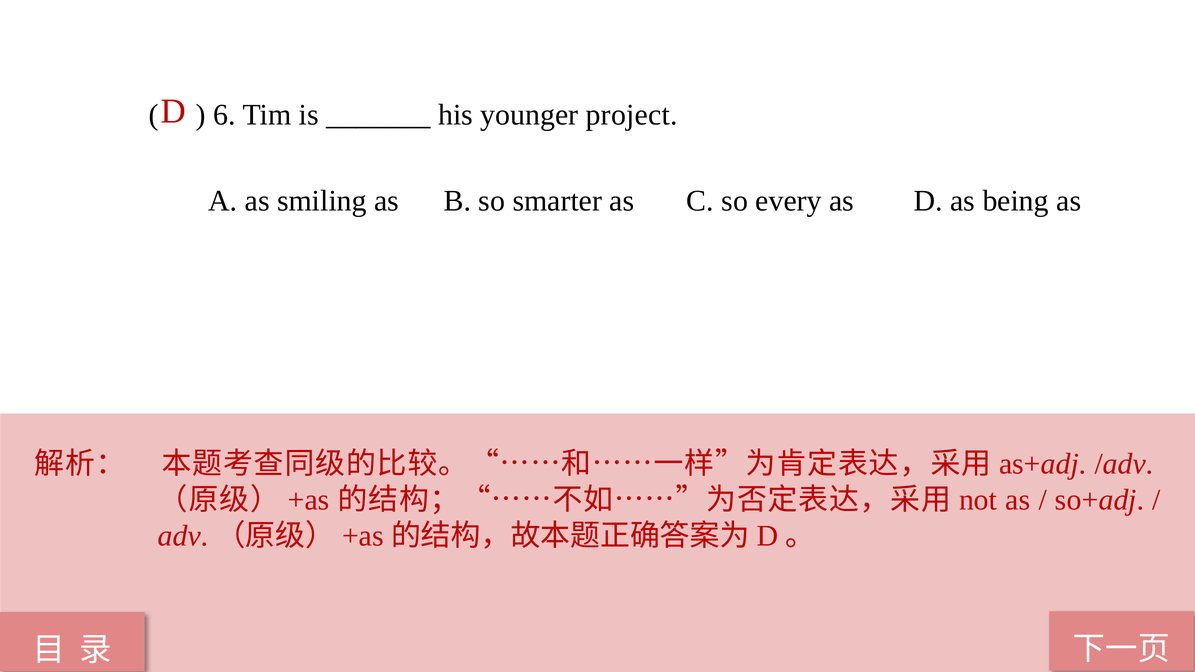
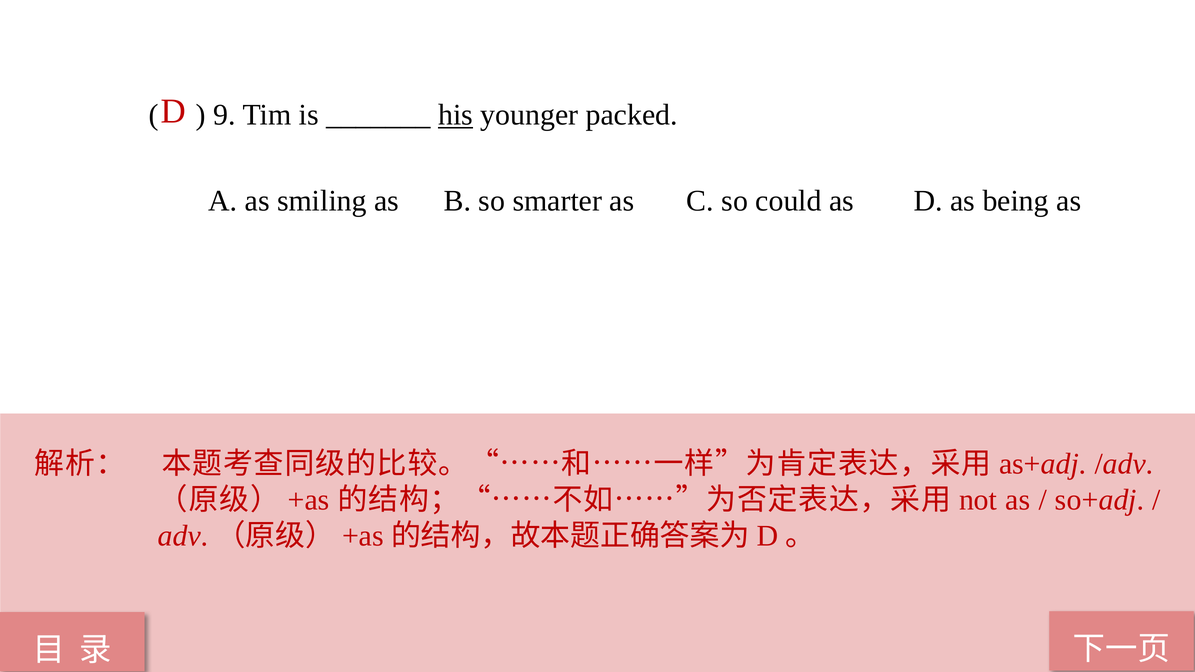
6: 6 -> 9 (224, 115)
his underline: none -> present (456, 115)
project: project -> packed (632, 115)
every: every -> could (789, 201)
